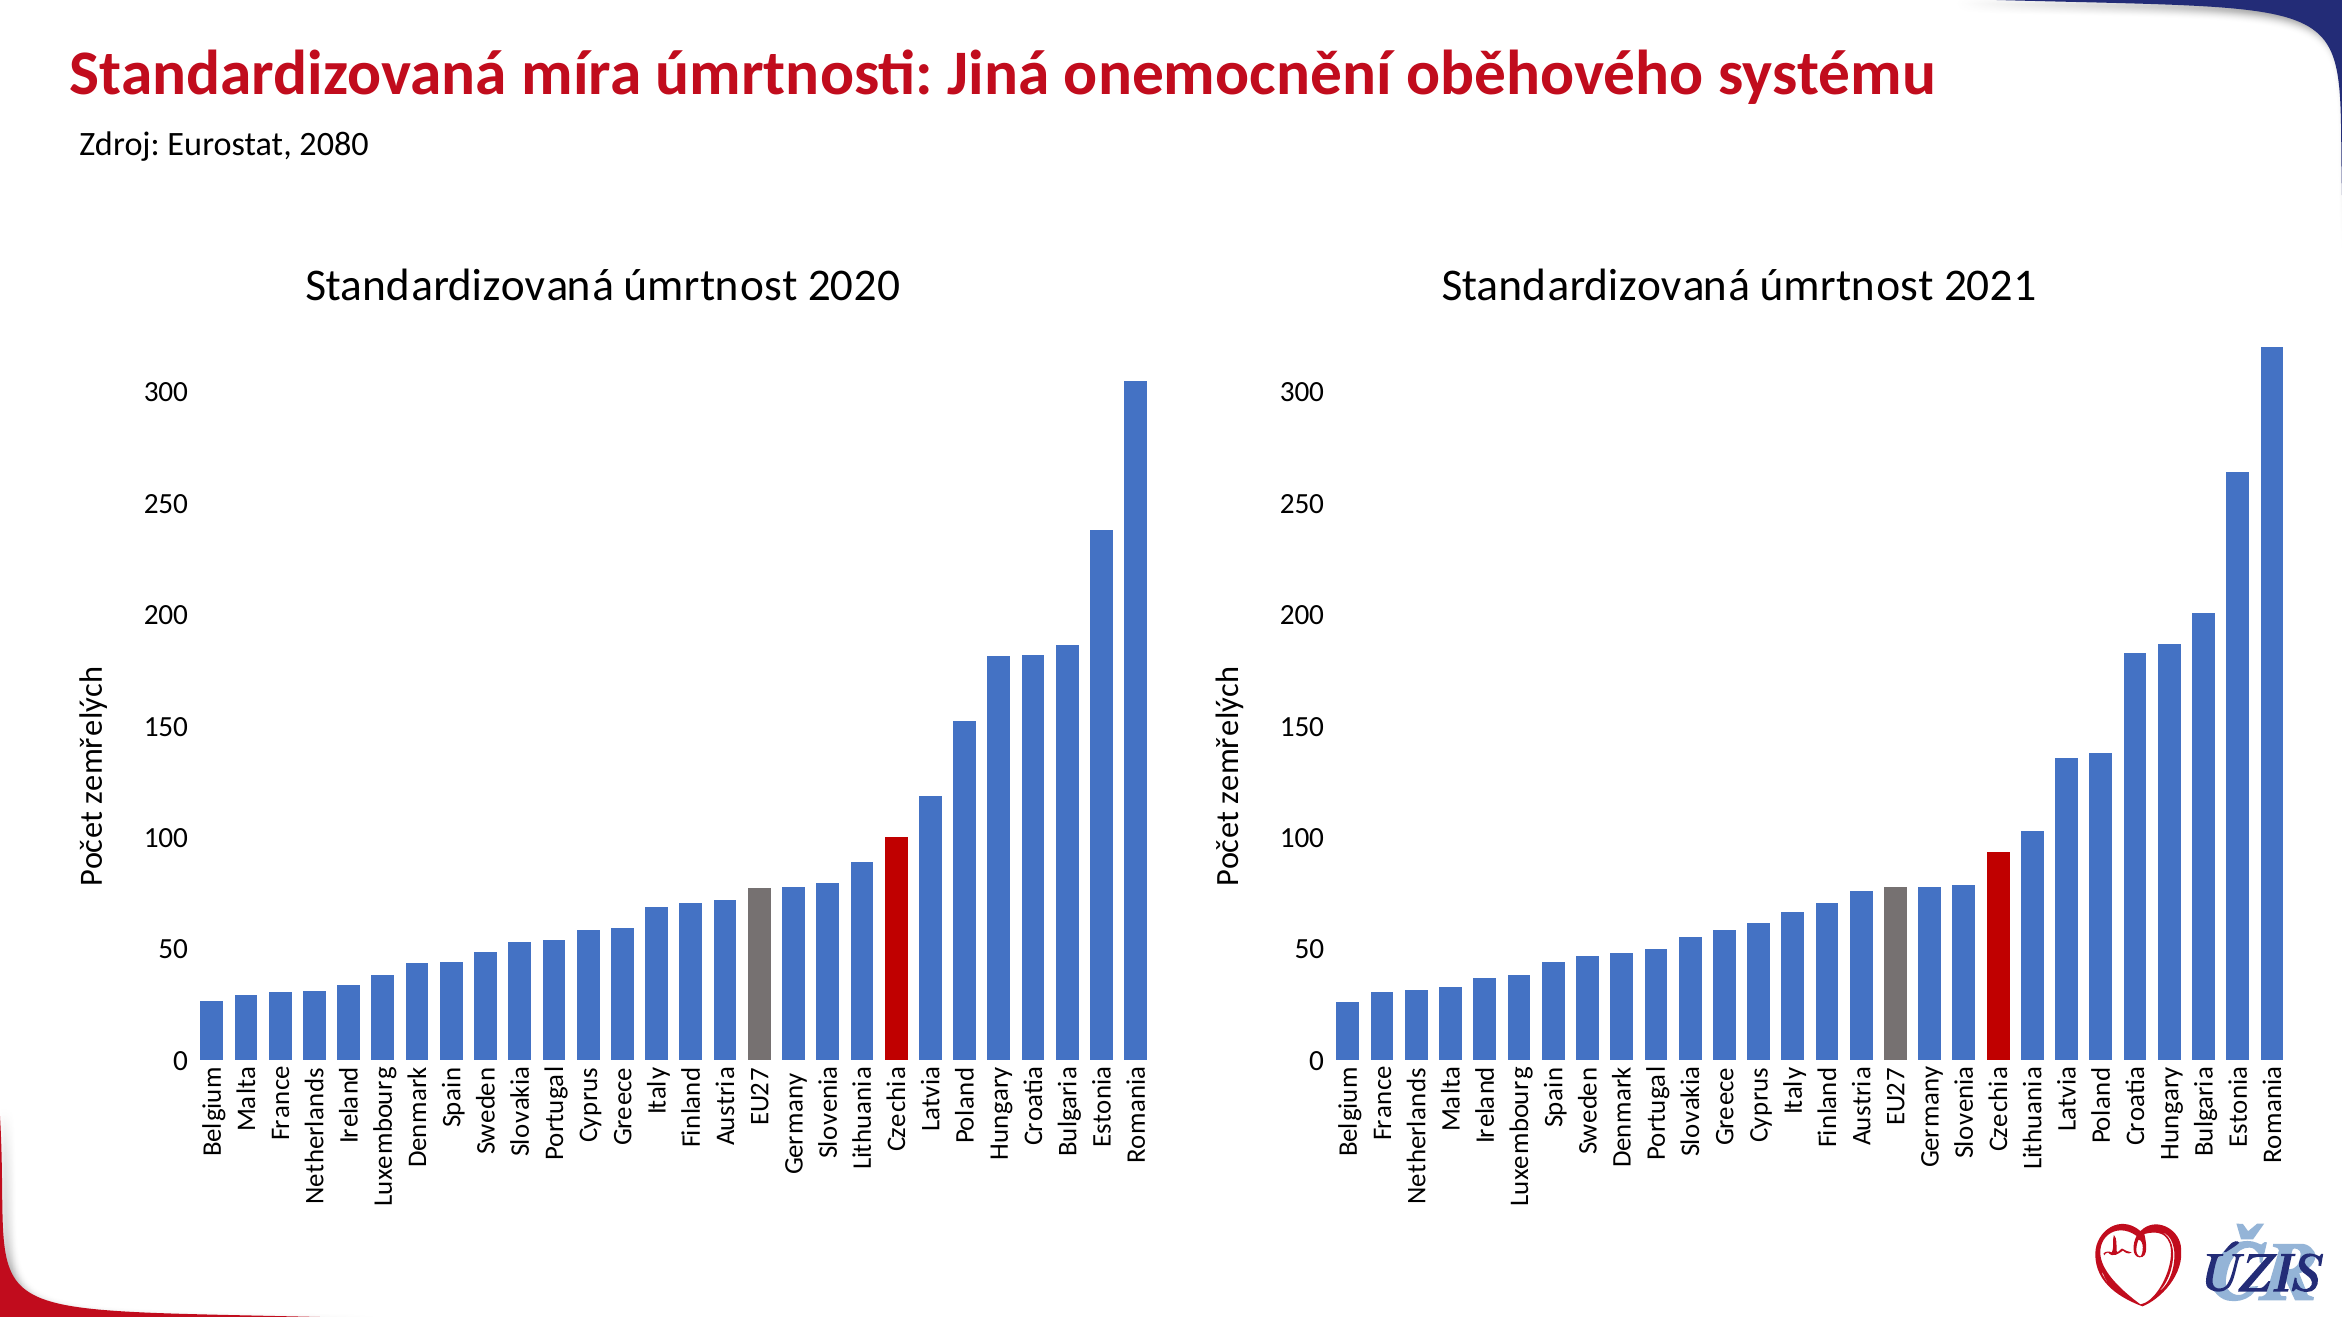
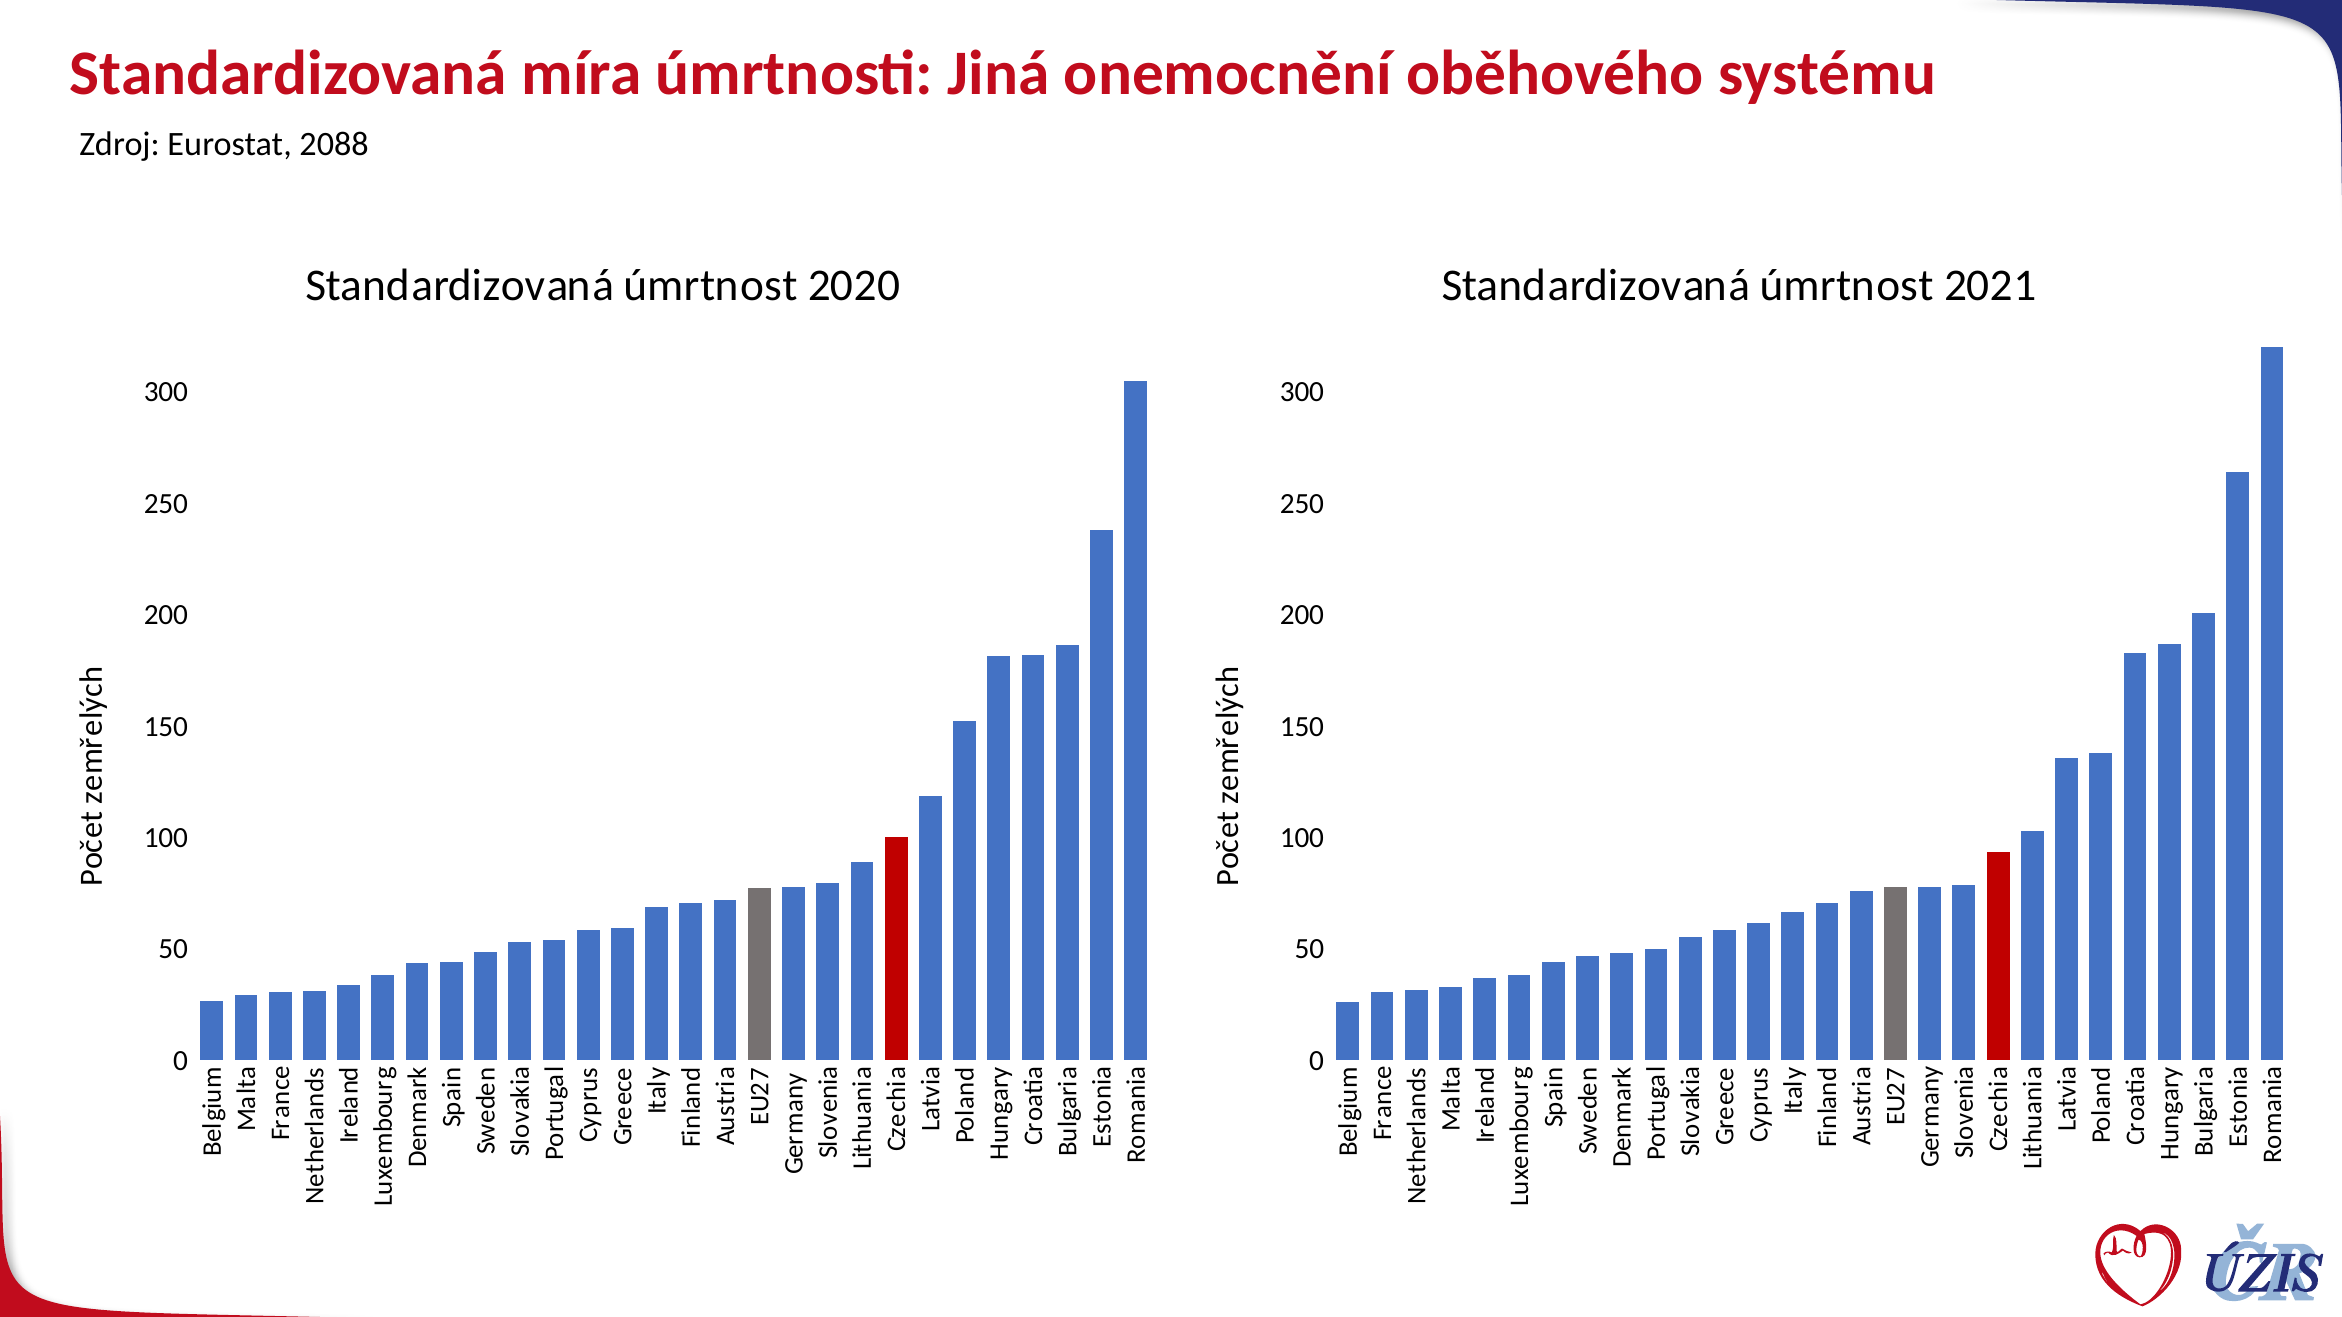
2080: 2080 -> 2088 (334, 145)
